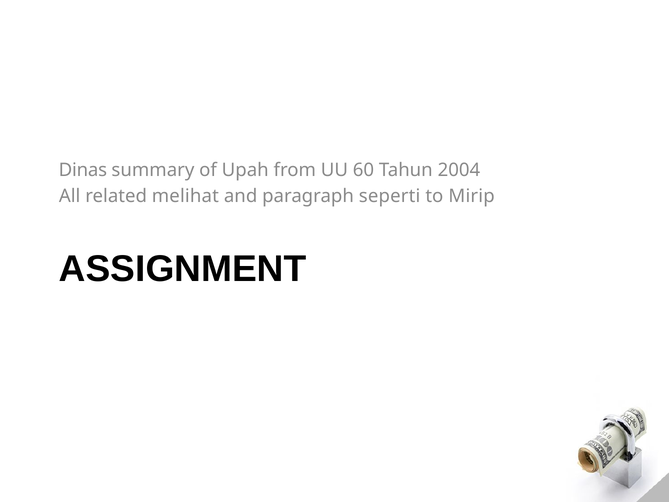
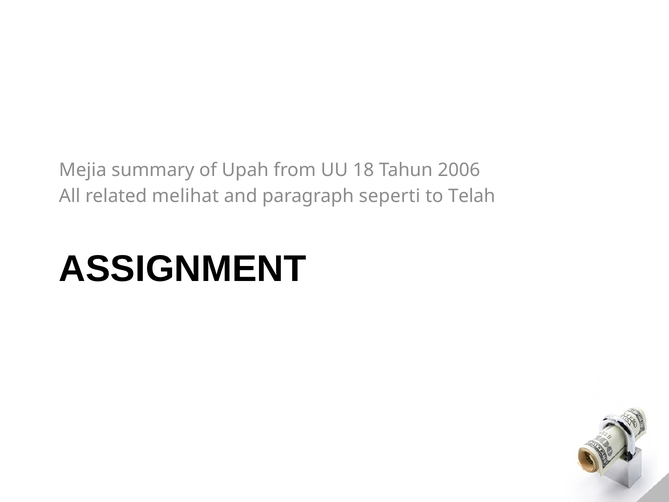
Dinas: Dinas -> Mejia (83, 170)
60: 60 -> 18 (363, 170)
2004: 2004 -> 2006 (459, 170)
Mirip: Mirip -> Telah (472, 196)
